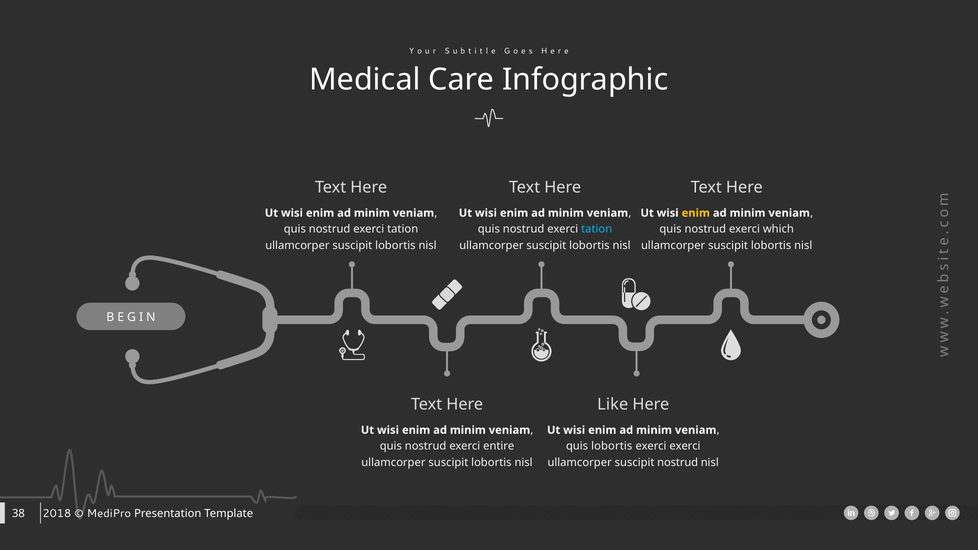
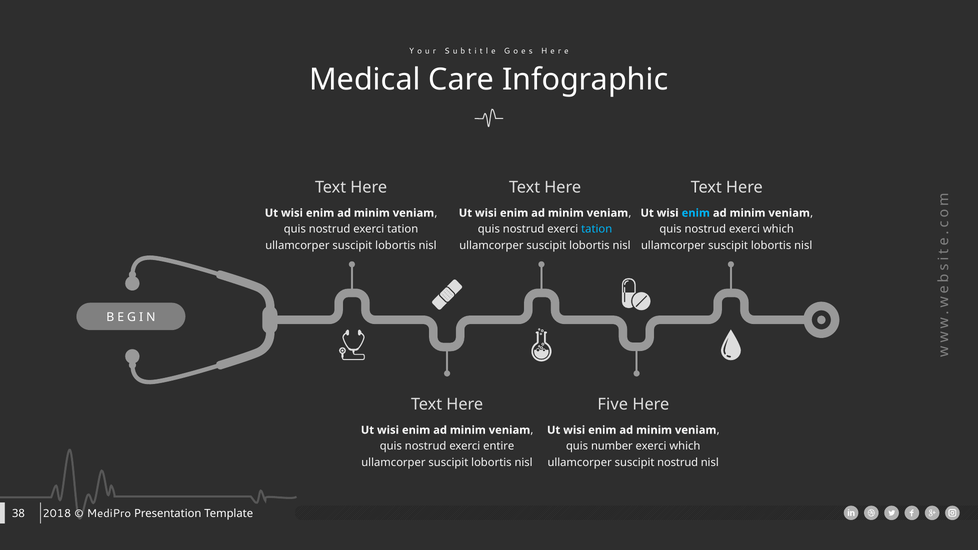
enim colour: yellow -> light blue (696, 213)
Like: Like -> Five (613, 405)
quis lobortis: lobortis -> number (612, 446)
exerci: exerci -> which (685, 446)
